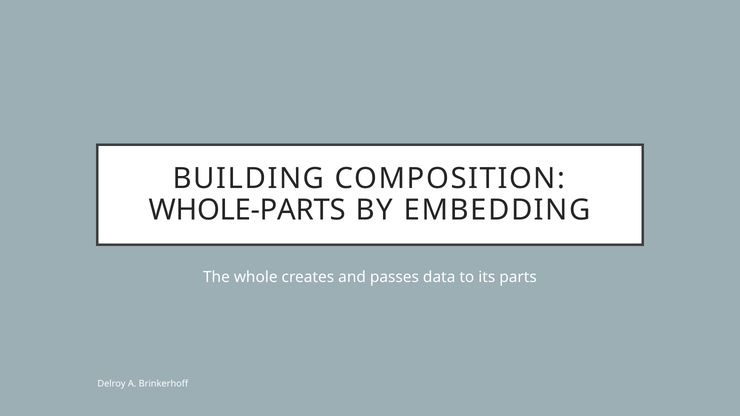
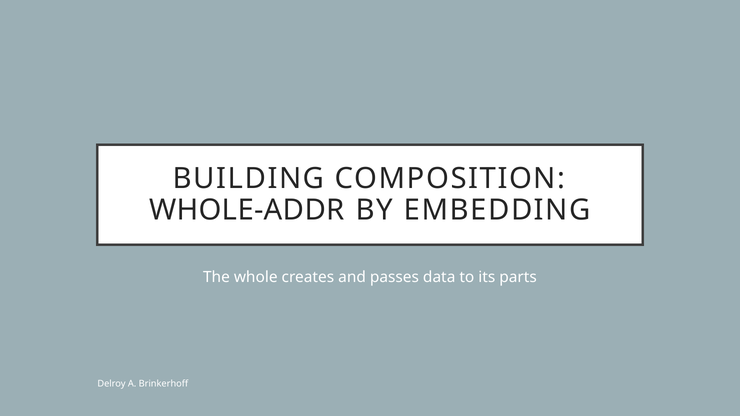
WHOLE-PARTS: WHOLE-PARTS -> WHOLE-ADDR (247, 210)
